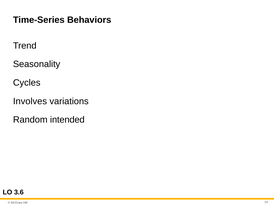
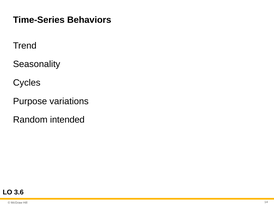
Involves: Involves -> Purpose (30, 101)
